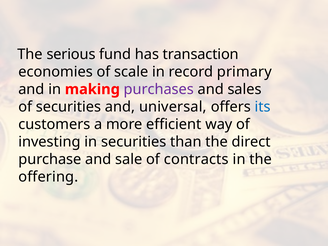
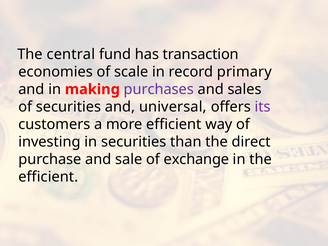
serious: serious -> central (71, 54)
its colour: blue -> purple (263, 107)
contracts: contracts -> exchange (196, 159)
offering: offering -> efficient (48, 177)
